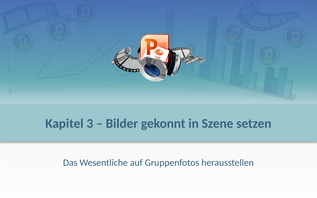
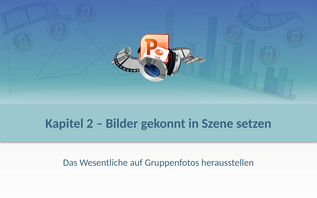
3: 3 -> 2 (90, 124)
